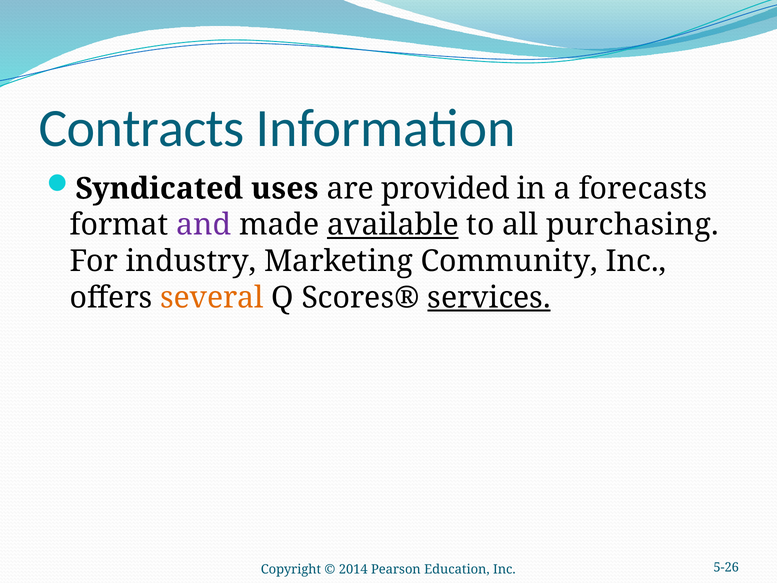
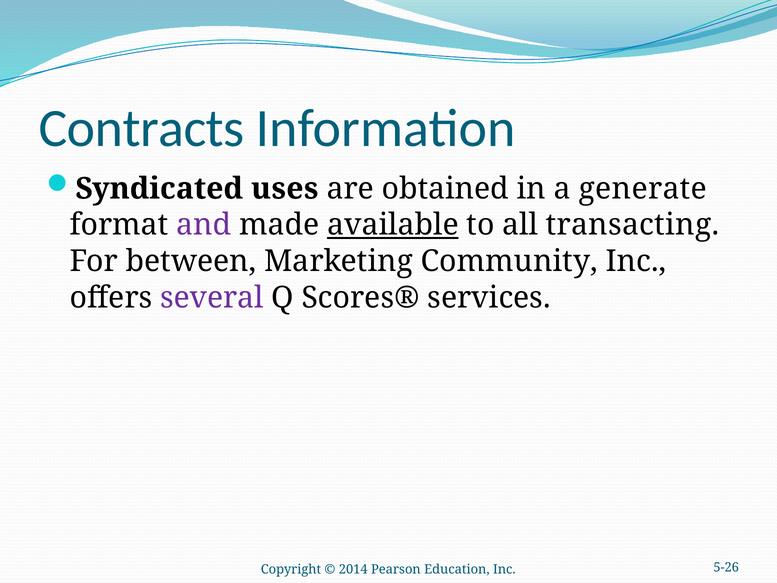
provided: provided -> obtained (445, 189)
forecasts: forecasts -> generate (643, 189)
purchasing: purchasing -> transacting (632, 225)
industry: industry -> between (191, 261)
several colour: orange -> purple (212, 297)
services underline: present -> none (489, 297)
